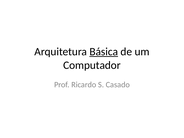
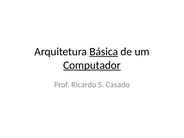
Computador underline: none -> present (92, 65)
